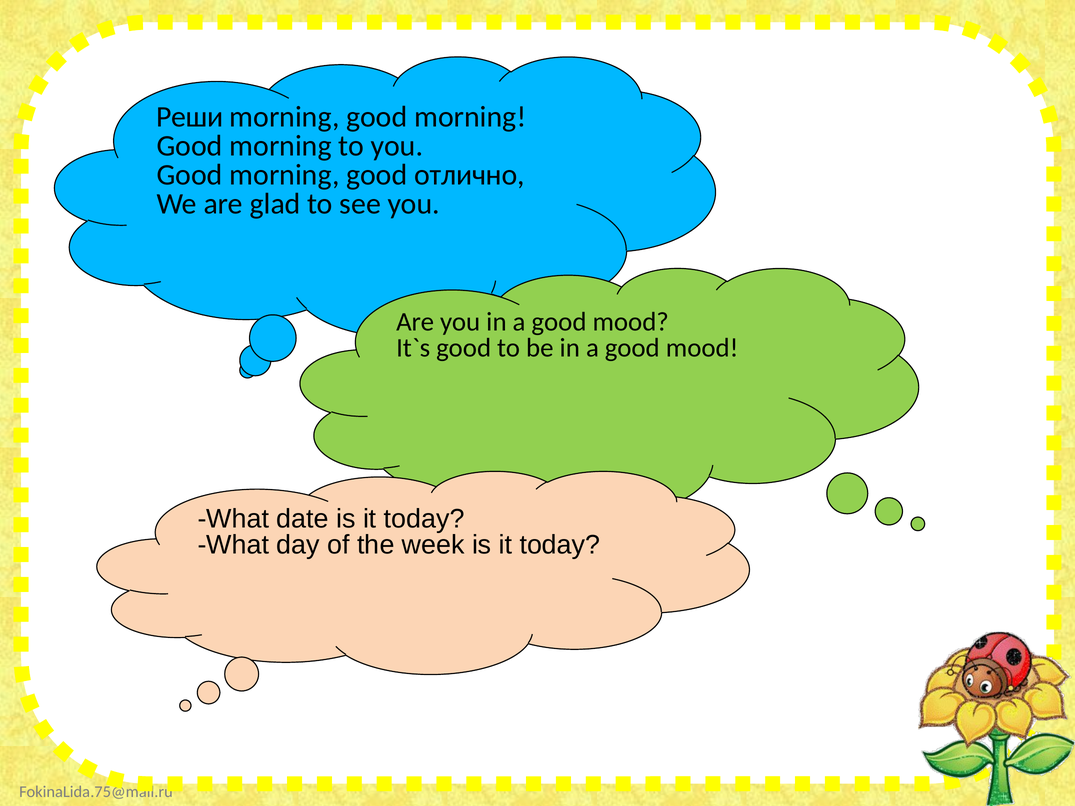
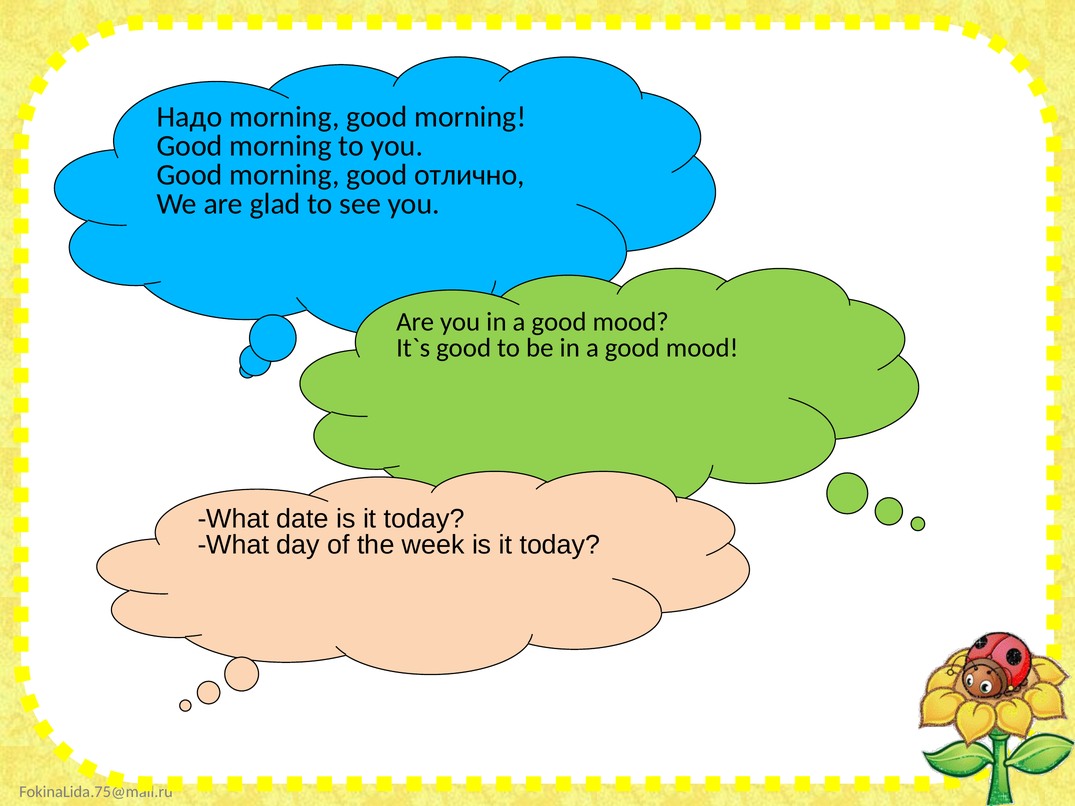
Реши: Реши -> Надо (189, 117)
